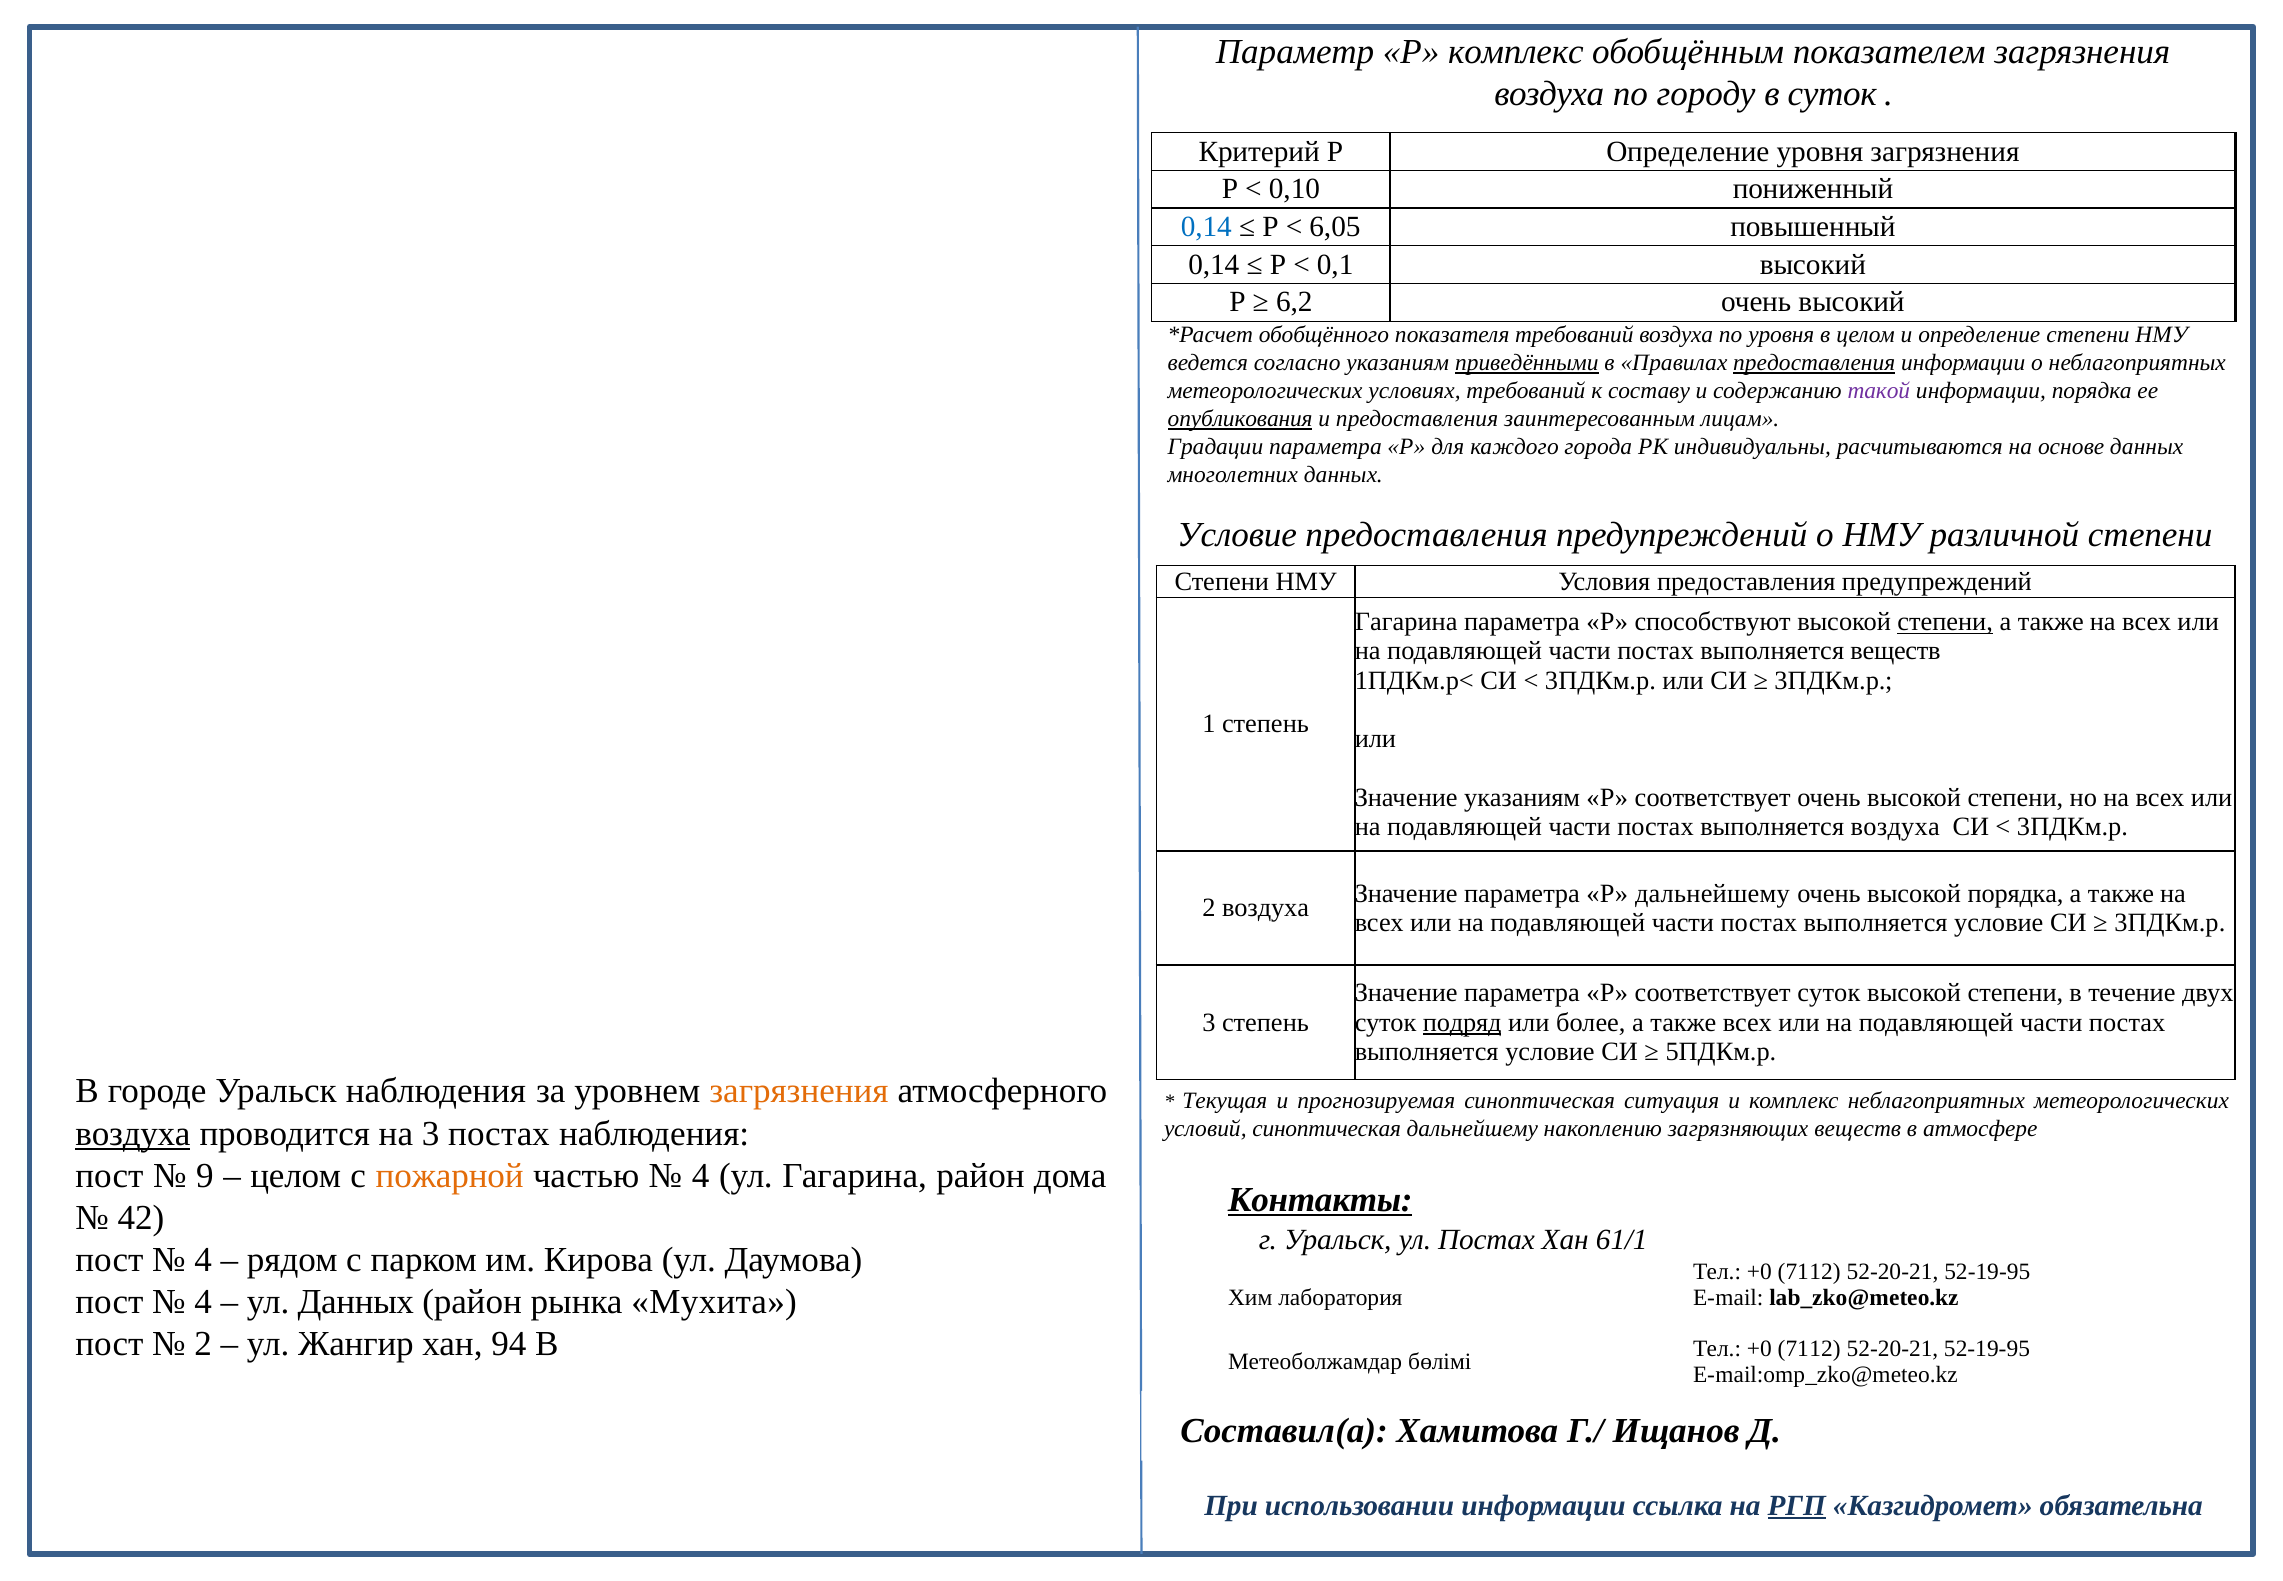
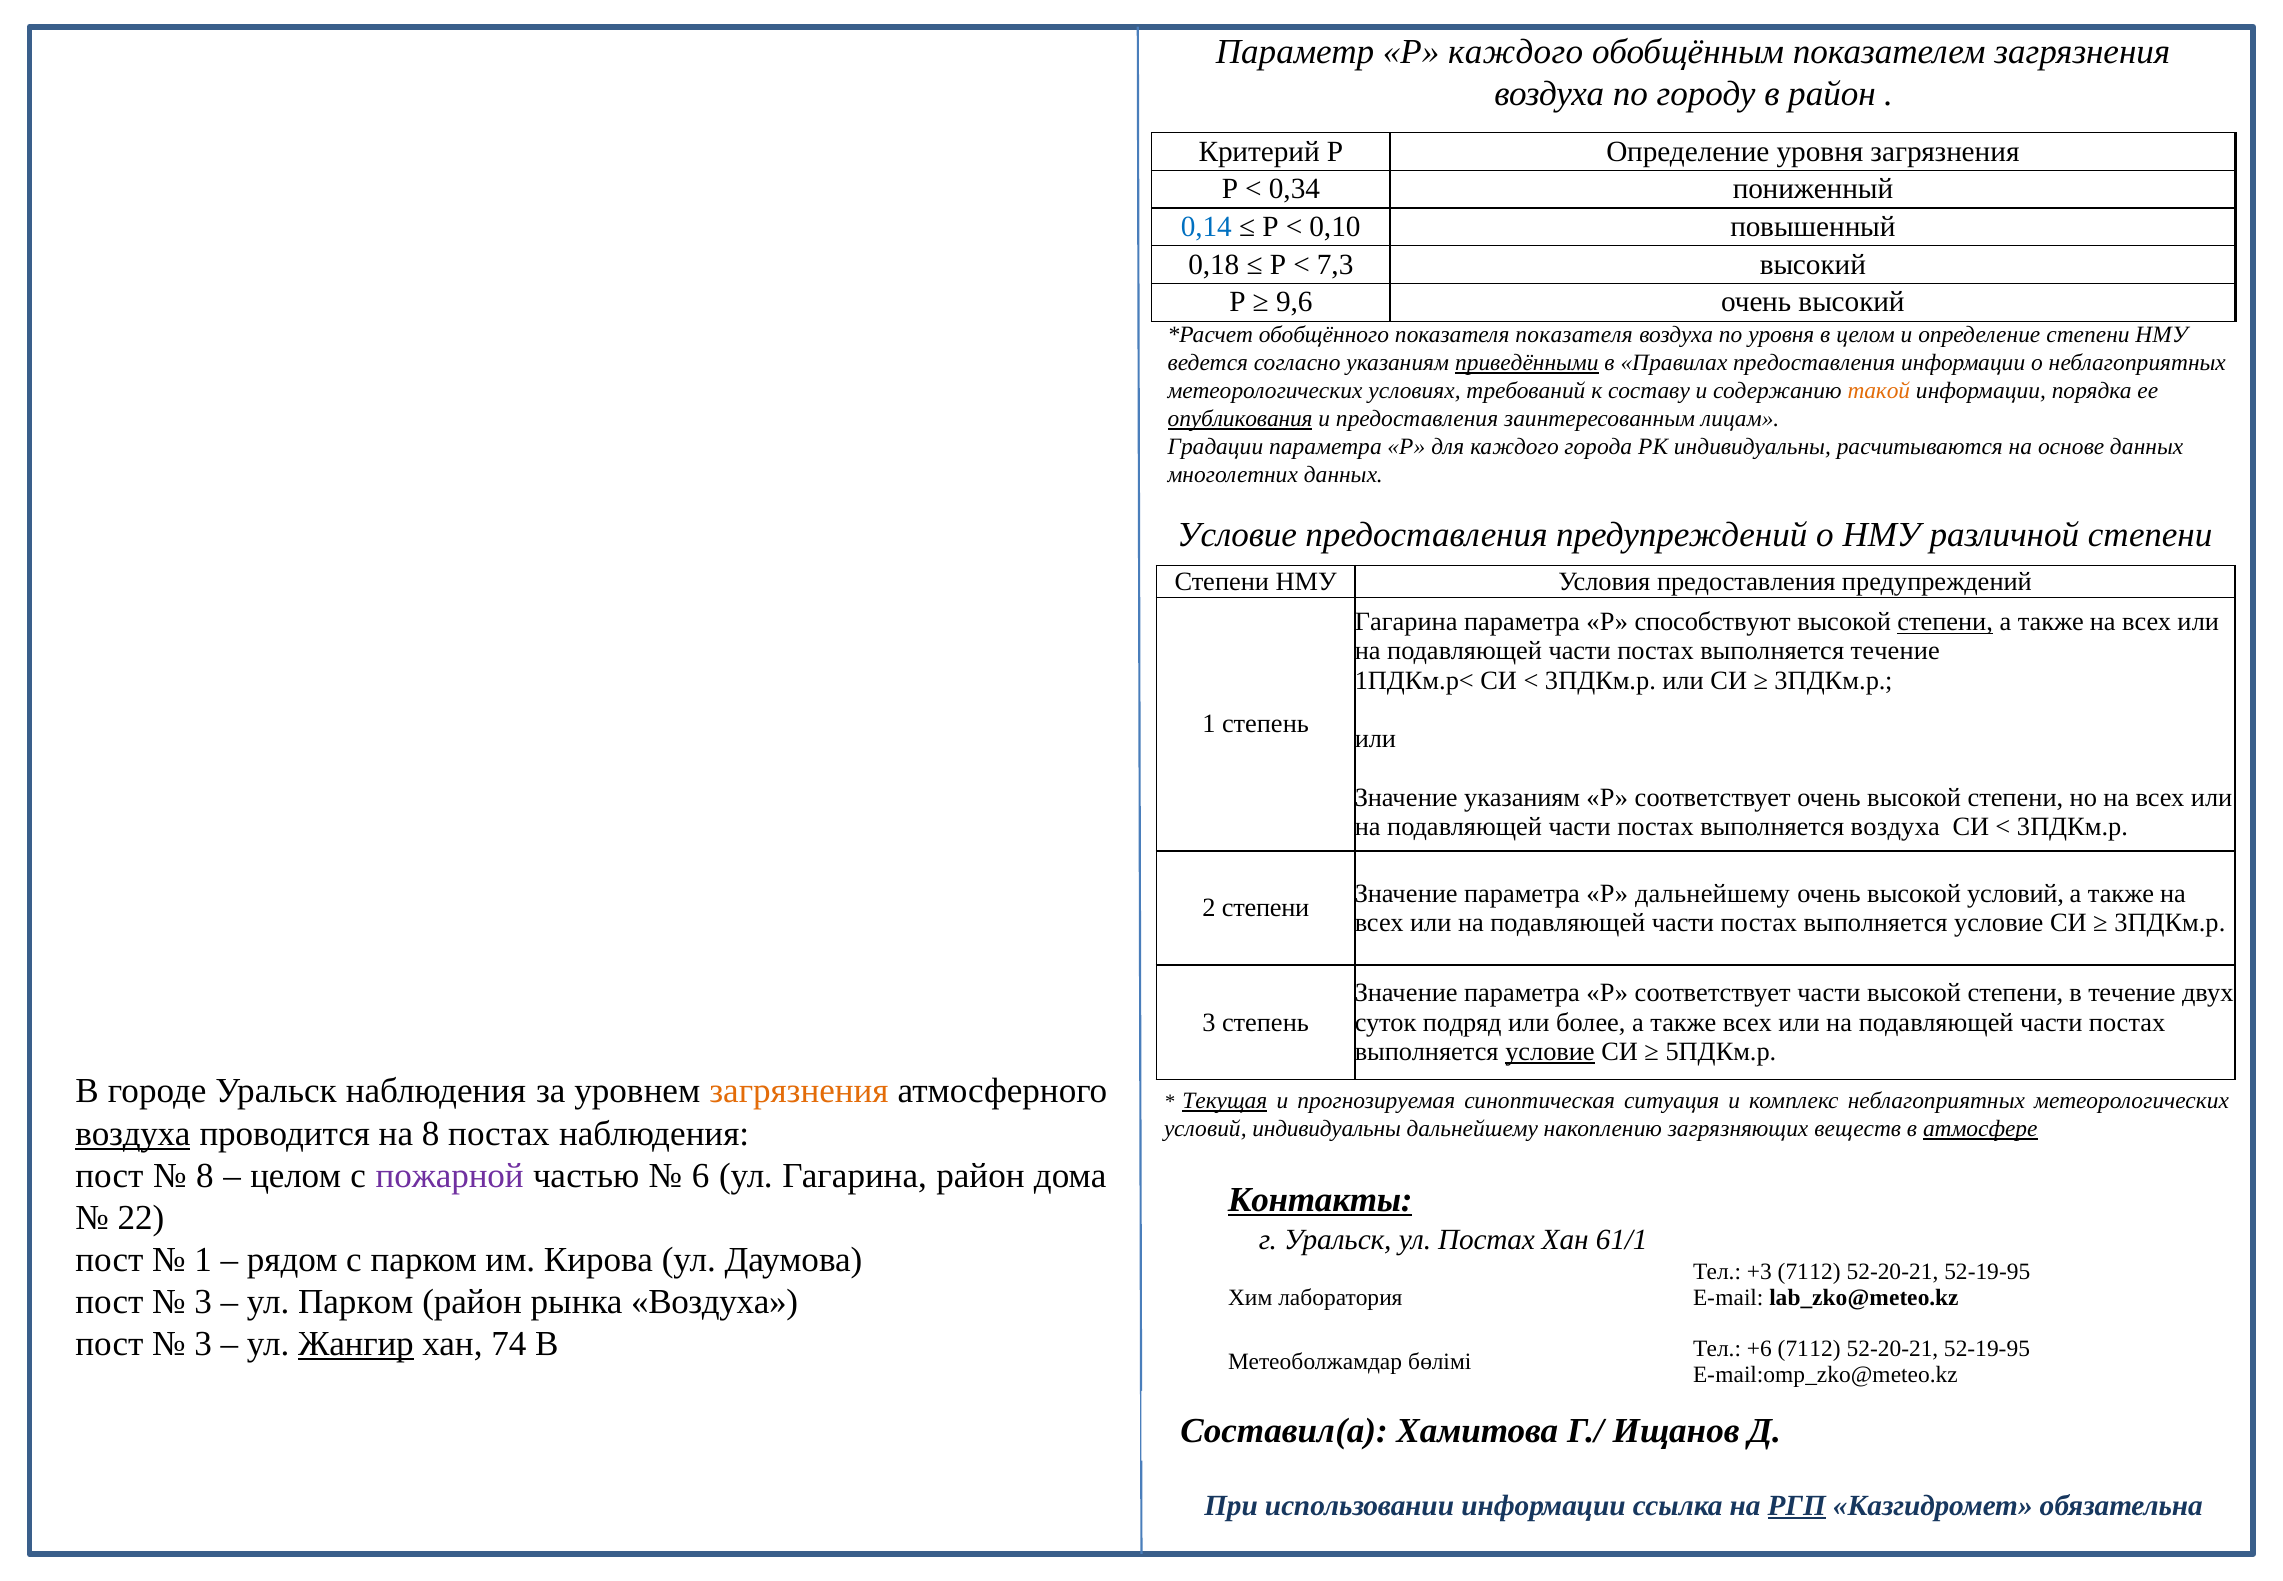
Р комплекс: комплекс -> каждого (1516, 52)
в суток: суток -> район (1832, 94)
0,10: 0,10 -> 0,34 (1294, 189)
6,05: 6,05 -> 0,10 (1335, 227)
0,14: 0,14 -> 0,18 (1214, 264)
0,1: 0,1 -> 7,3 (1335, 264)
6,2: 6,2 -> 9,6 (1294, 302)
показателя требований: требований -> показателя (1574, 335)
предоставления underline: present -> none (1814, 363)
такой colour: purple -> orange (1879, 391)
выполняется веществ: веществ -> течение (1895, 651)
высокой порядка: порядка -> условий (2016, 893)
2 воздуха: воздуха -> степени (1266, 908)
соответствует суток: суток -> части (1829, 993)
подряд underline: present -> none (1462, 1022)
условие underline: none -> present (1550, 1051)
Текущая underline: none -> present (1225, 1101)
на 3: 3 -> 8 (431, 1133)
условий синоптическая: синоптическая -> индивидуальны (1327, 1129)
атмосфере underline: none -> present (1980, 1129)
9: 9 -> 8 (205, 1175)
пожарной colour: orange -> purple (450, 1175)
4: 4 -> 6 (701, 1175)
42: 42 -> 22 (141, 1217)
4: 4 -> 1 (203, 1260)
+0: +0 -> +3 (1759, 1271)
4: 4 -> 3 (203, 1302)
ул Данных: Данных -> Парком (356, 1302)
рынка Мухита: Мухита -> Воздуха (714, 1302)
2: 2 -> 3 (203, 1344)
Жангир underline: none -> present (356, 1344)
94: 94 -> 74 (509, 1344)
+0: +0 -> +6 (1759, 1349)
